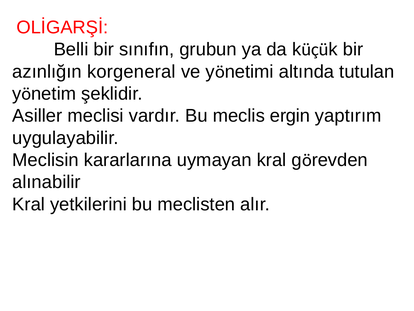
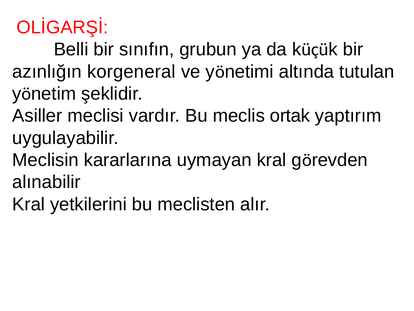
ergin: ergin -> ortak (290, 116)
